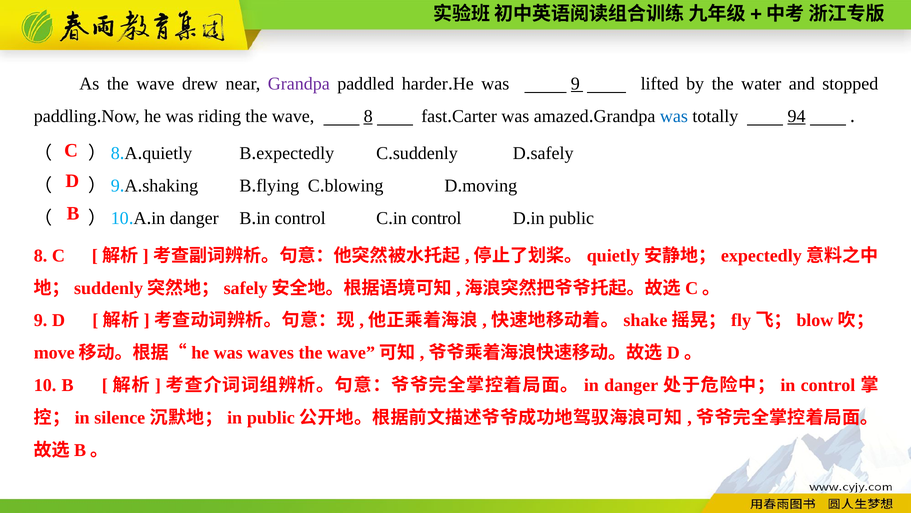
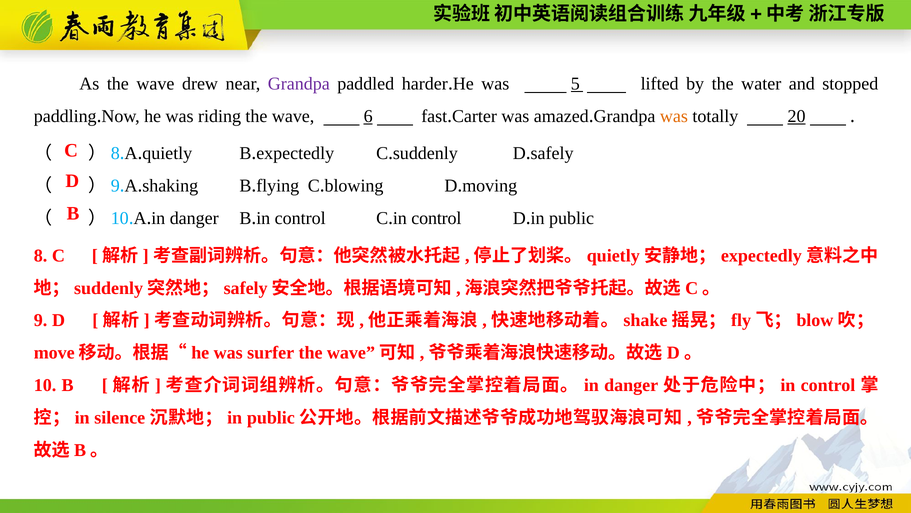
was 9: 9 -> 5 (575, 84)
wave 8: 8 -> 6 (368, 116)
was colour: blue -> orange (674, 116)
94: 94 -> 20 (797, 116)
waves: waves -> surfer (271, 353)
